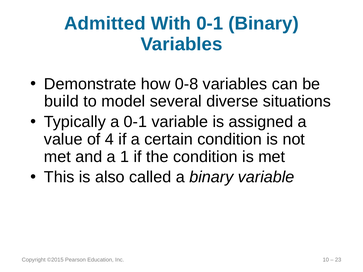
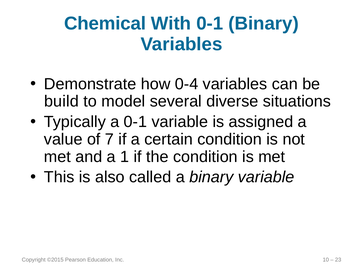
Admitted: Admitted -> Chemical (105, 24)
0-8: 0-8 -> 0-4 (187, 84)
4: 4 -> 7 (109, 139)
